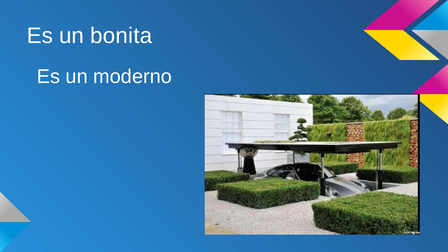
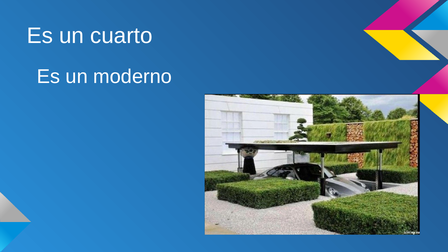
bonita: bonita -> cuarto (121, 36)
